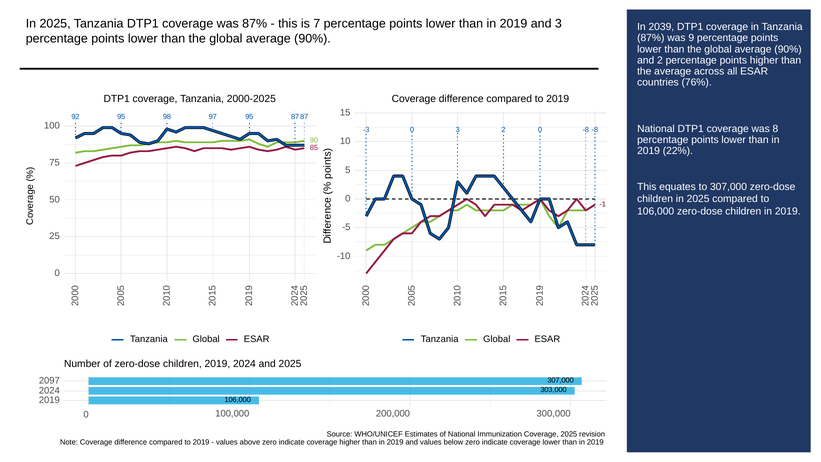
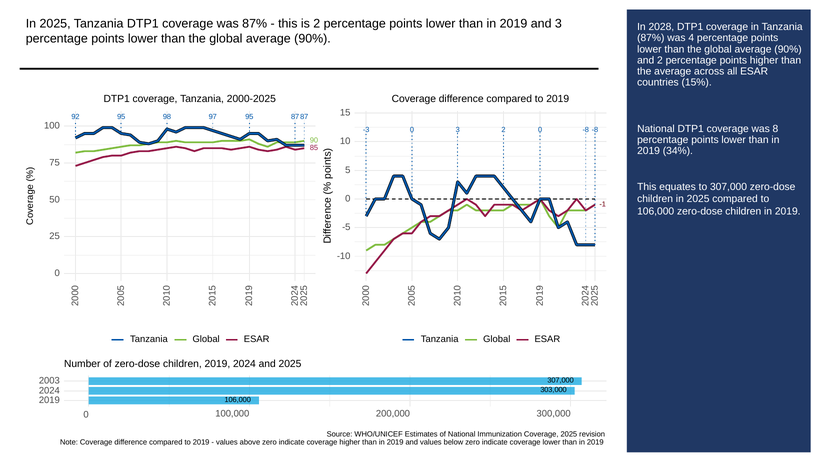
is 7: 7 -> 2 (317, 24)
2039: 2039 -> 2028 (661, 27)
was 9: 9 -> 4 (691, 38)
76%: 76% -> 15% (697, 82)
22%: 22% -> 34% (678, 151)
2097: 2097 -> 2003 (49, 381)
